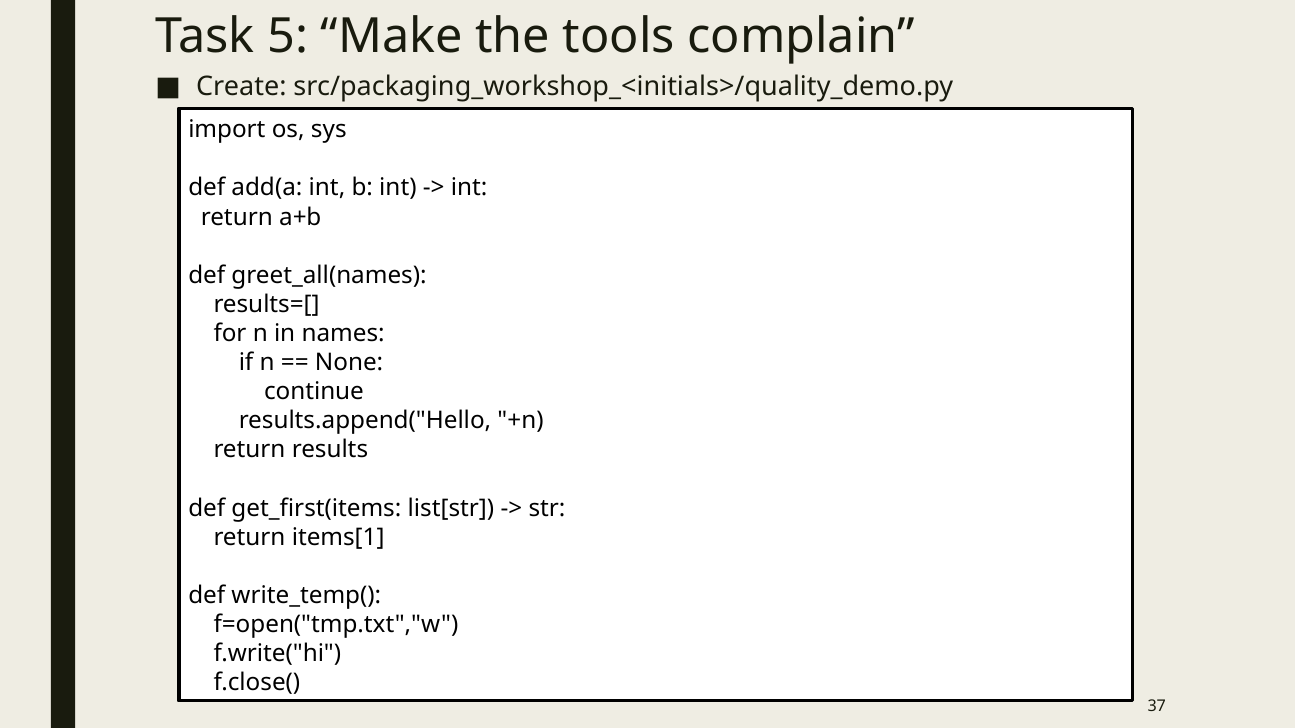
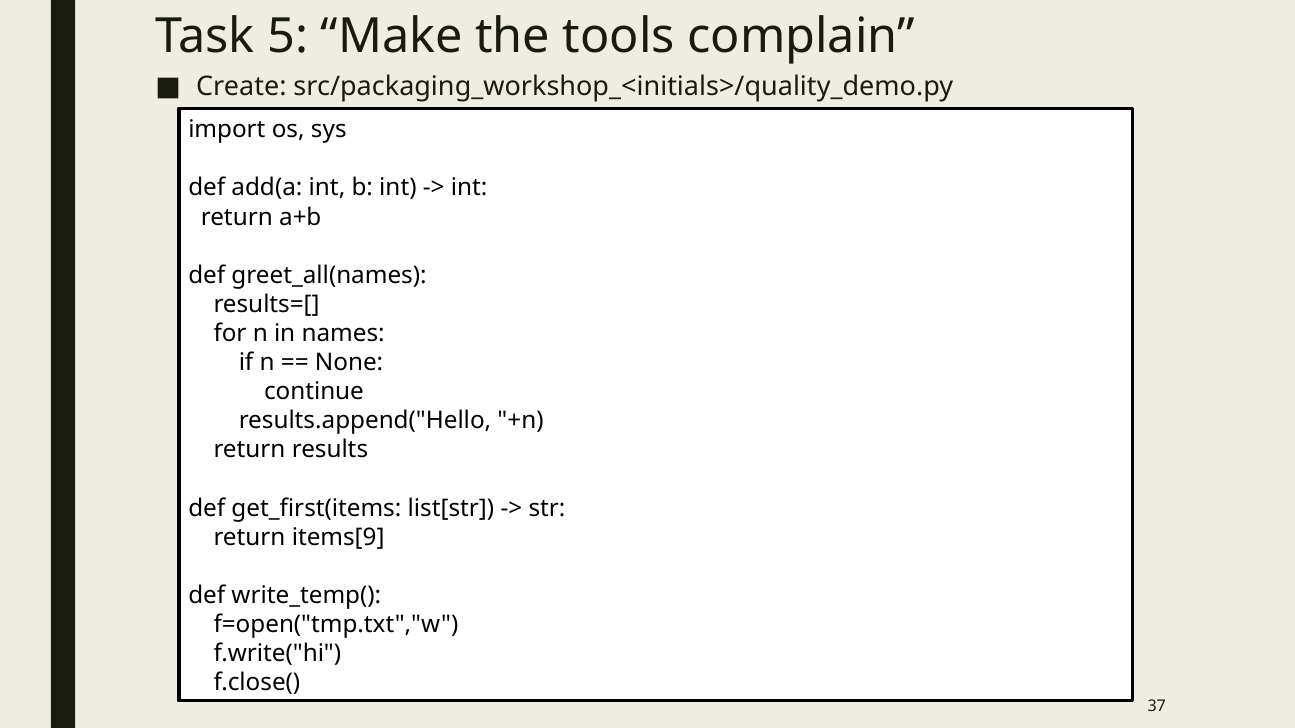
items[1: items[1 -> items[9 (338, 538)
